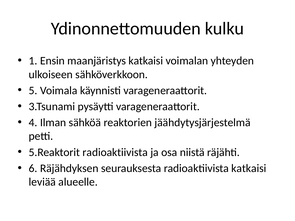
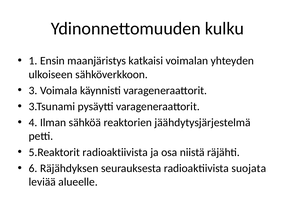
5: 5 -> 3 (33, 91)
radioaktiivista katkaisi: katkaisi -> suojata (249, 168)
